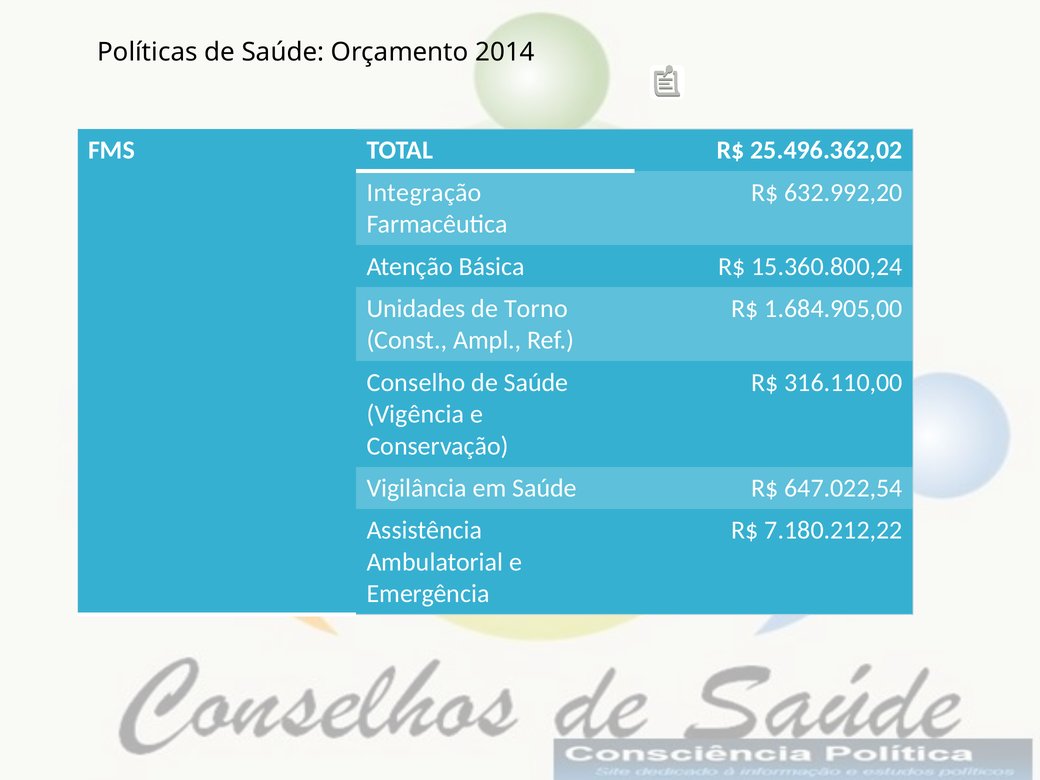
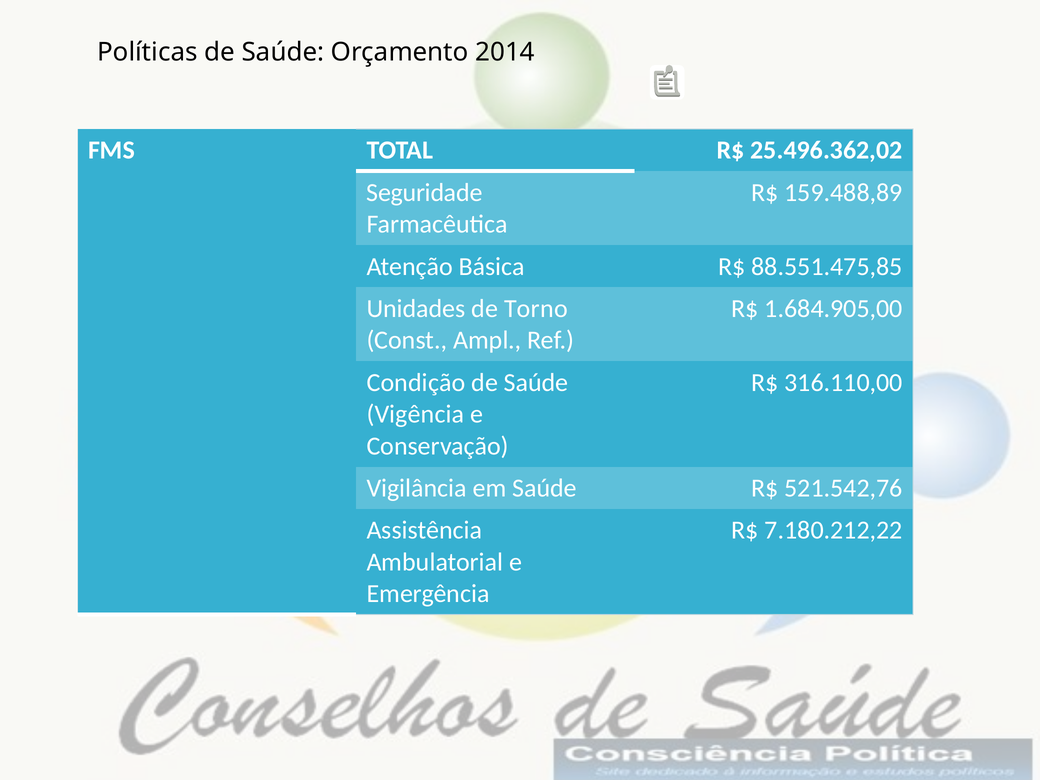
Integração: Integração -> Seguridade (424, 193)
632.992,20: 632.992,20 -> 159.488,89 (843, 193)
15.360.800,24: 15.360.800,24 -> 88.551.475,85 (827, 266)
Conselho: Conselho -> Condição (416, 383)
647.022,54: 647.022,54 -> 521.542,76 (843, 488)
